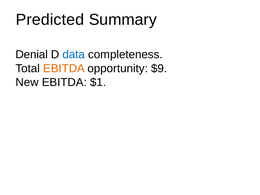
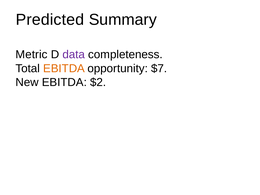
Denial: Denial -> Metric (32, 55)
data colour: blue -> purple (74, 55)
$9: $9 -> $7 (159, 68)
$1: $1 -> $2 (98, 82)
